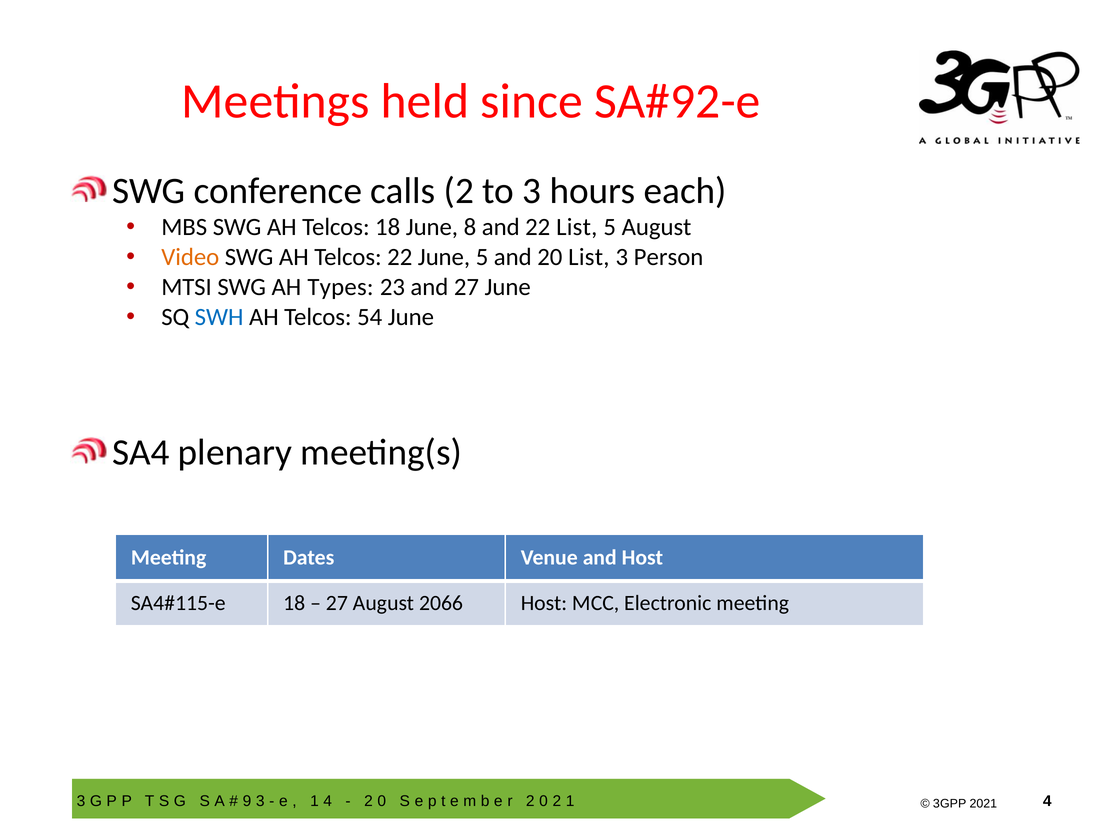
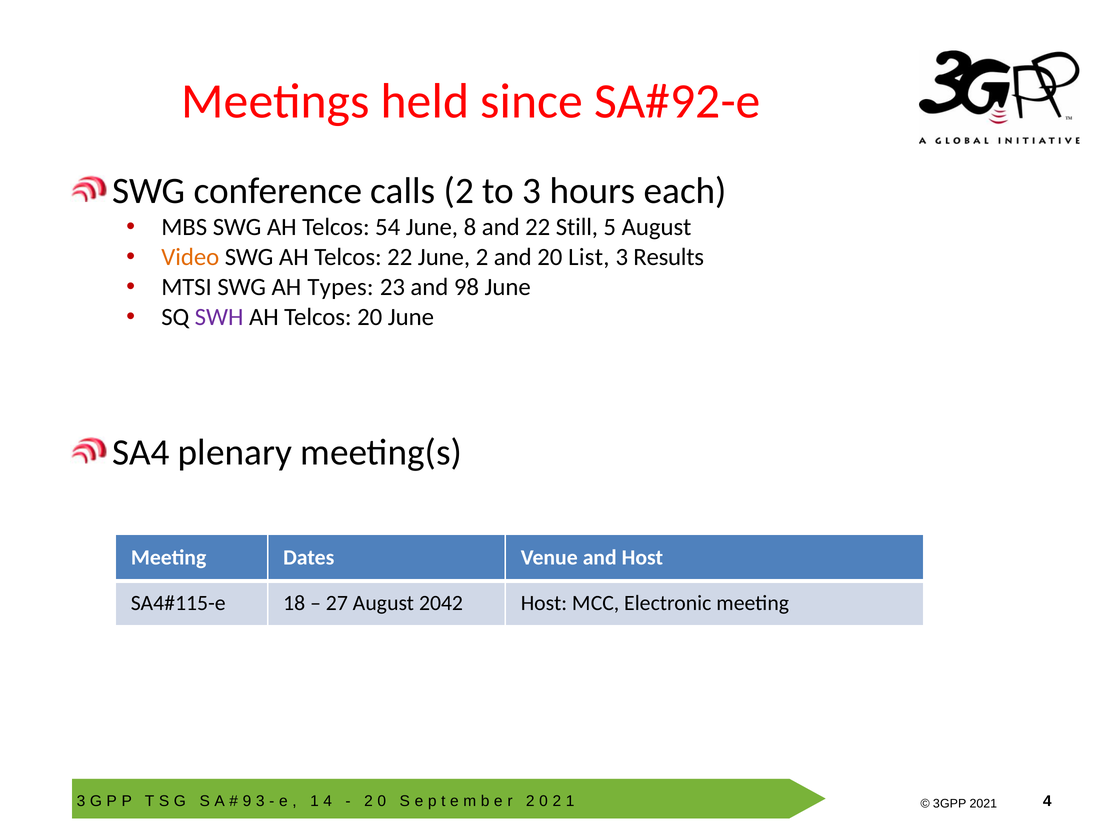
Telcos 18: 18 -> 54 (388, 227)
22 List: List -> Still (577, 227)
June 5: 5 -> 2 (482, 257)
Person: Person -> Results (669, 257)
and 27: 27 -> 98 (466, 287)
SWH colour: blue -> purple (219, 317)
Telcos 54: 54 -> 20 (370, 317)
2066: 2066 -> 2042 (441, 603)
